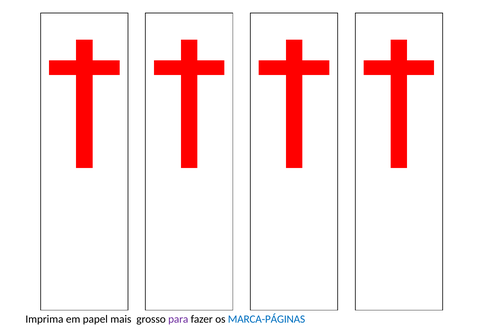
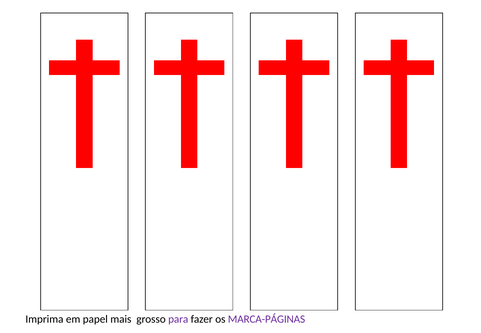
MARCA-PÁGINAS colour: blue -> purple (267, 319)
